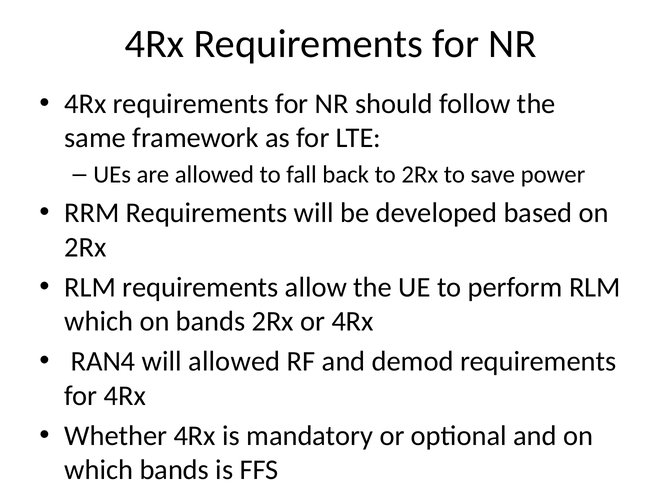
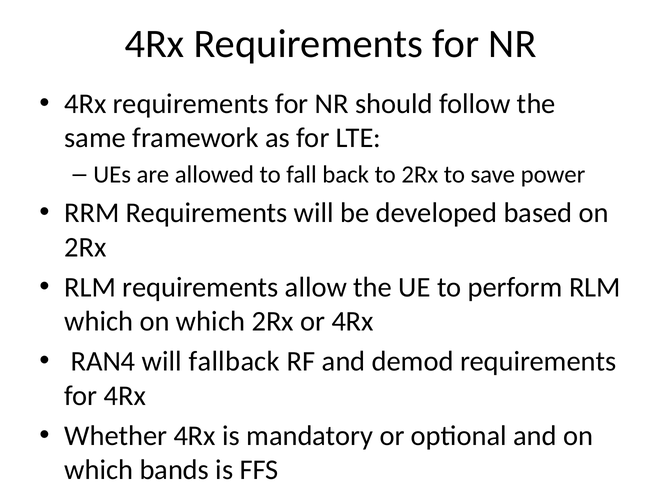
bands: bands -> which (211, 322)
will allowed: allowed -> fallback (234, 362)
